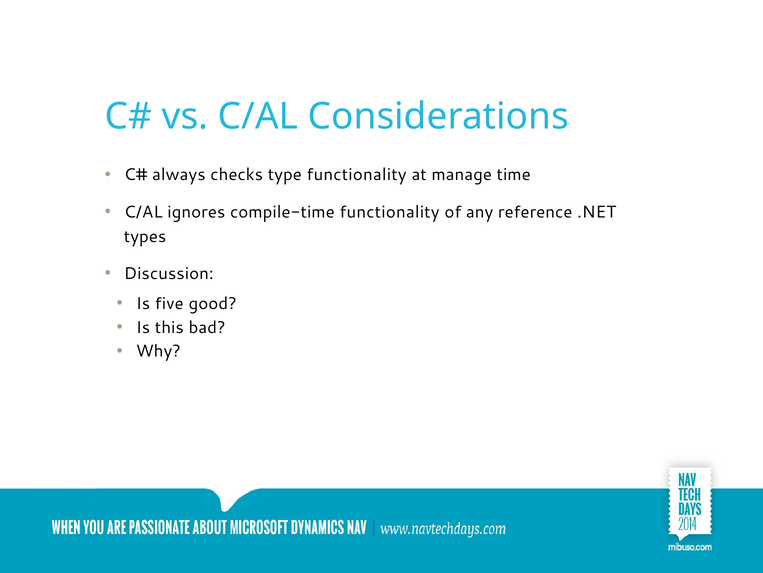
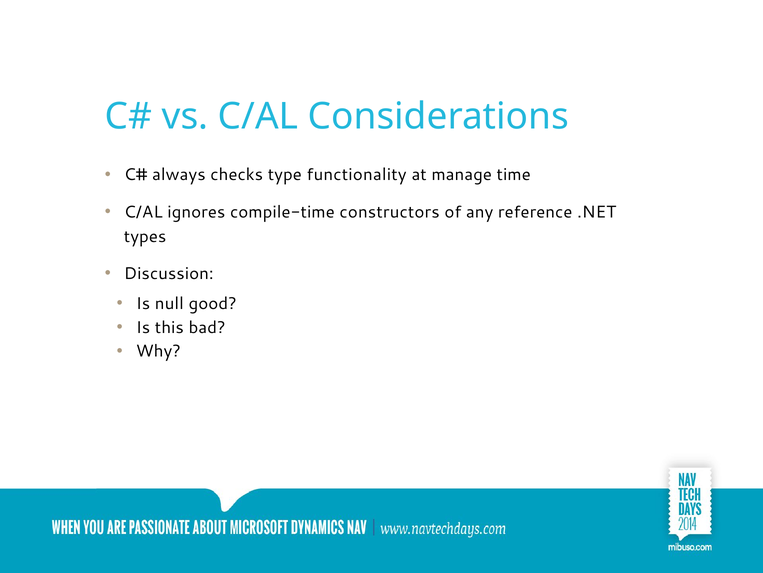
compile-time functionality: functionality -> constructors (390, 212)
five: five -> null (169, 303)
